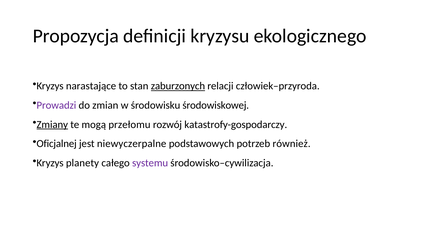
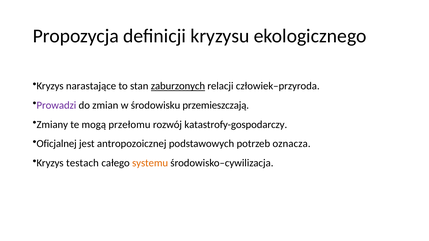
środowiskowej: środowiskowej -> przemieszczają (216, 105)
Zmiany underline: present -> none (52, 125)
niewyczerpalne: niewyczerpalne -> antropozoicznej (132, 144)
również: również -> oznacza (292, 144)
planety: planety -> testach (82, 163)
systemu colour: purple -> orange (150, 163)
